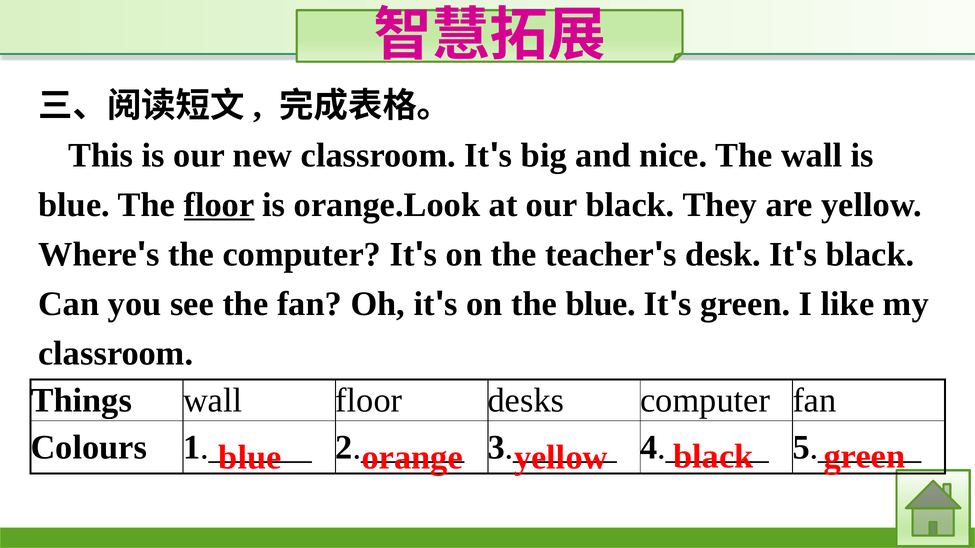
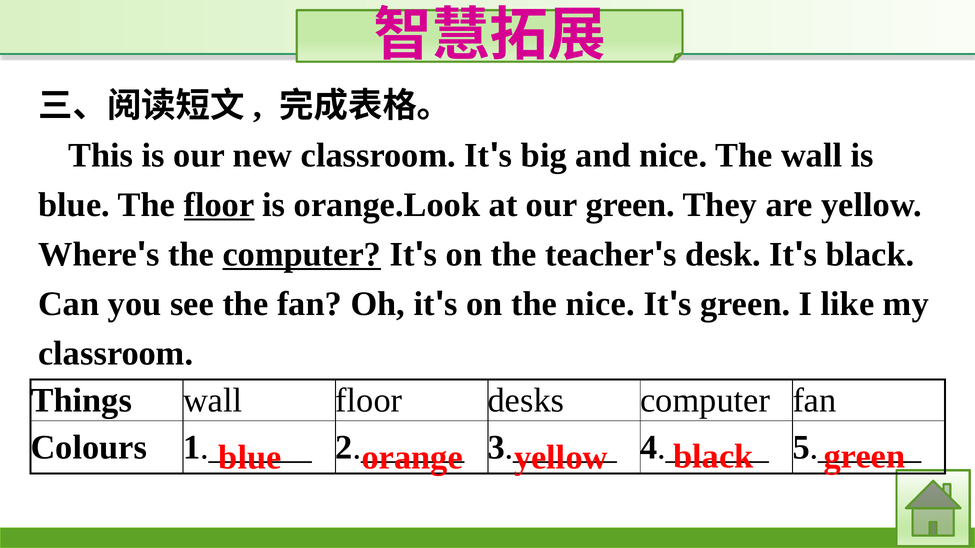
our black: black -> green (630, 205)
computer underline: none -> present (302, 255)
the blue: blue -> nice (600, 304)
